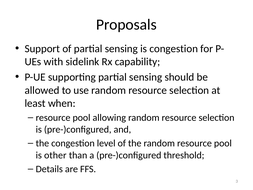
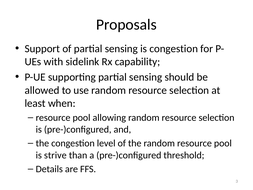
other: other -> strive (55, 155)
